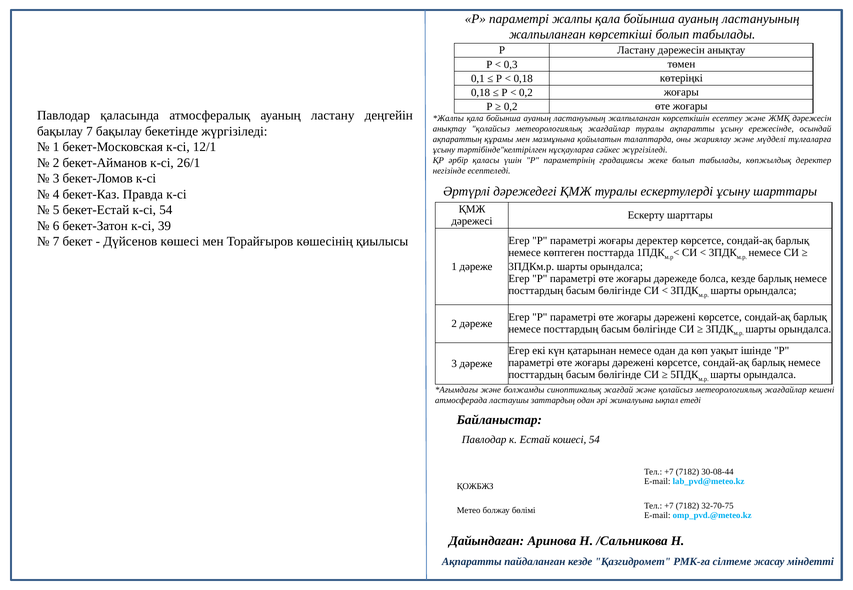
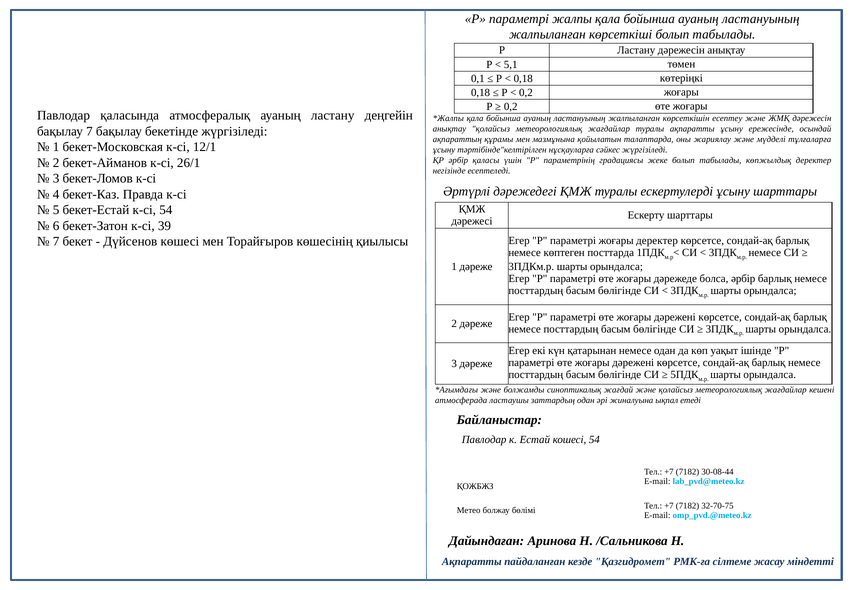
0,3: 0,3 -> 5,1 (511, 65)
болса кезде: кезде -> әрбір (743, 279)
